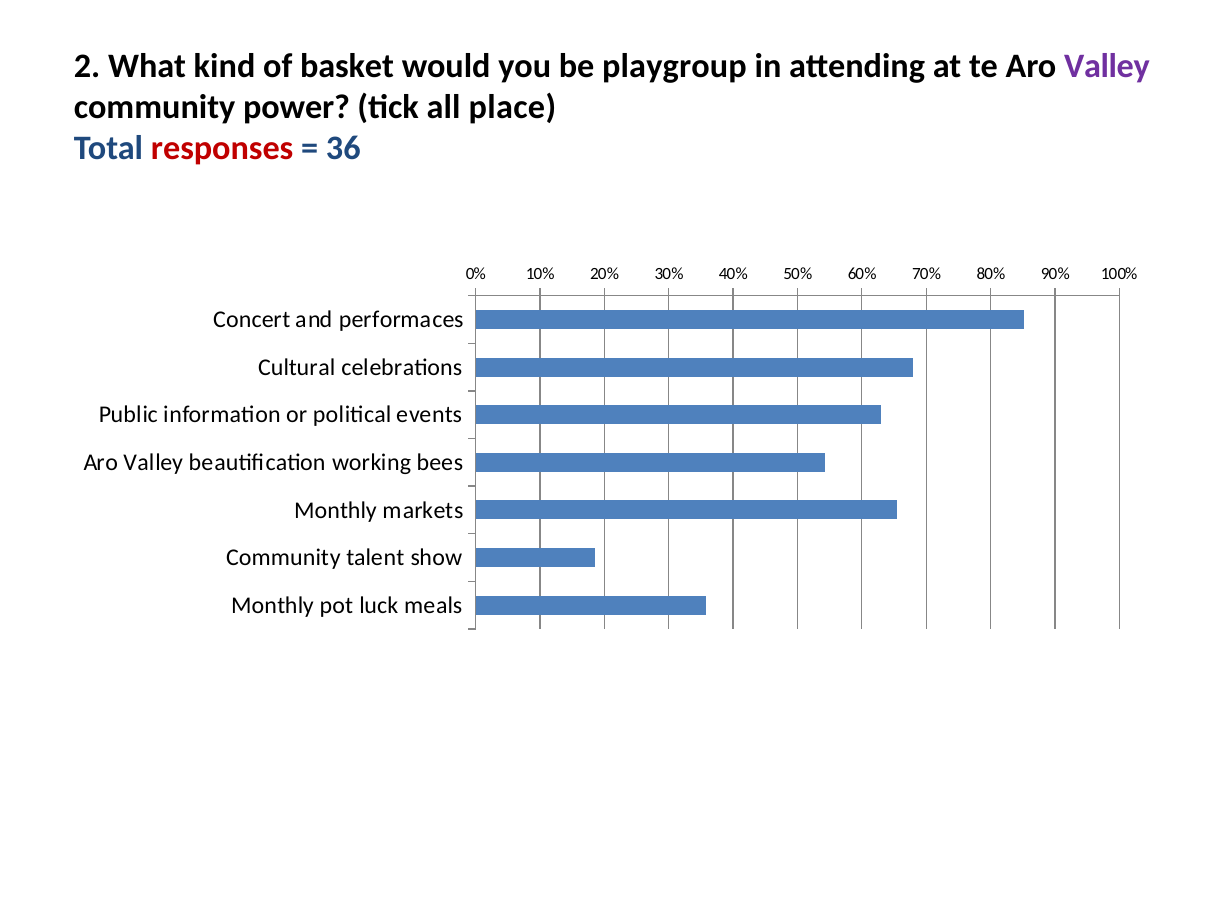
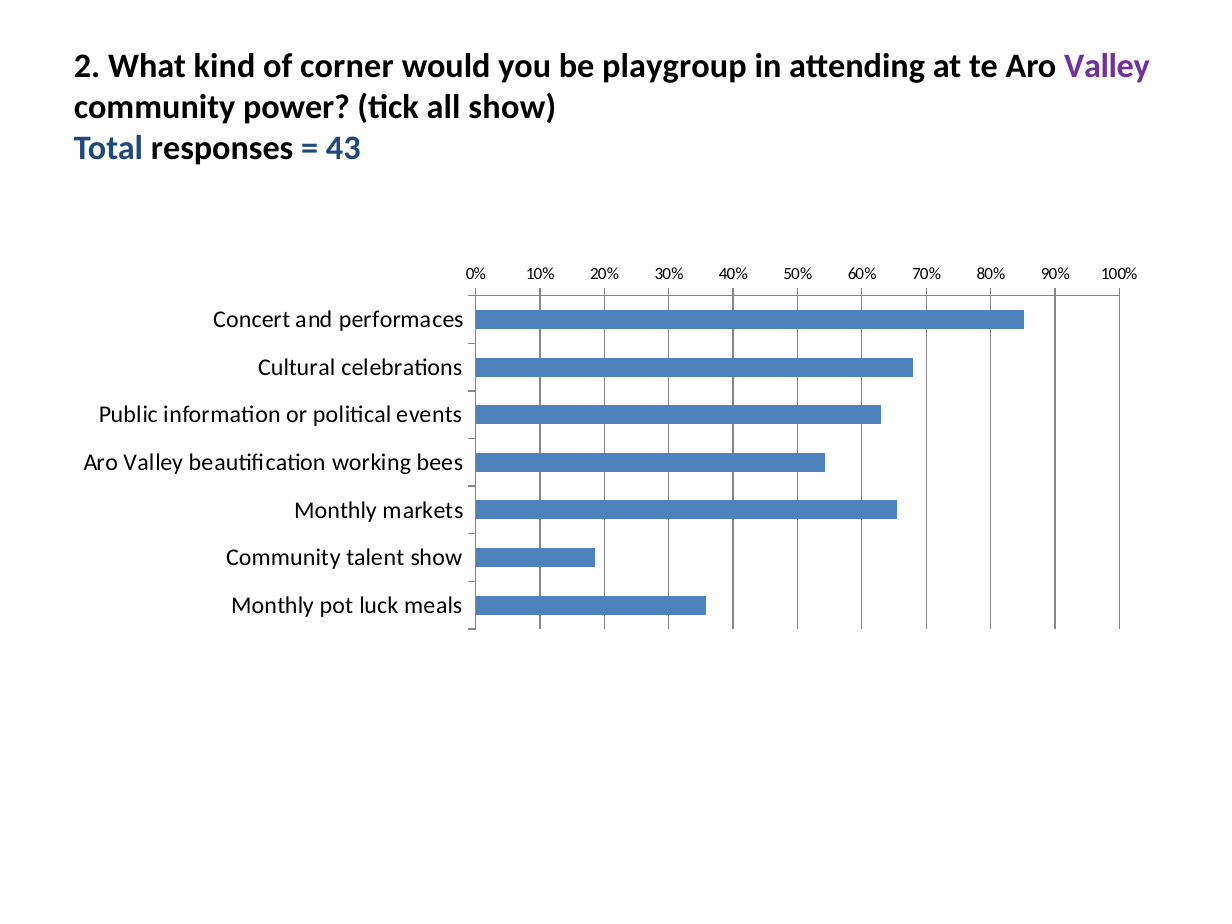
basket: basket -> corner (347, 66)
all place: place -> show (512, 107)
responses colour: red -> black (222, 148)
36: 36 -> 43 (343, 148)
